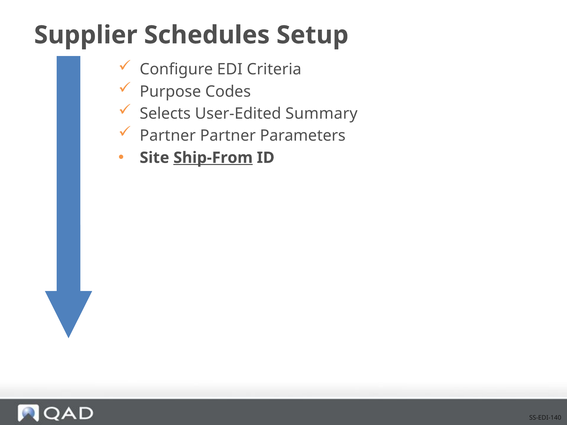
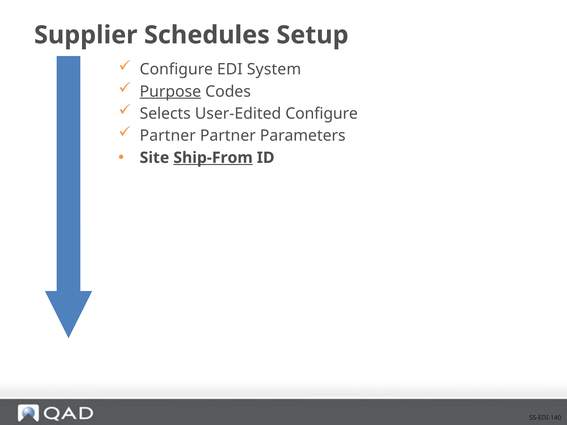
Criteria: Criteria -> System (274, 69)
Purpose underline: none -> present (170, 92)
User-Edited Summary: Summary -> Configure (322, 114)
